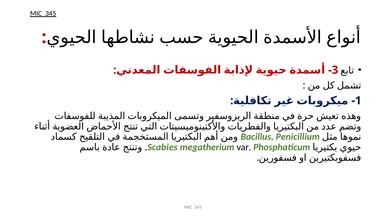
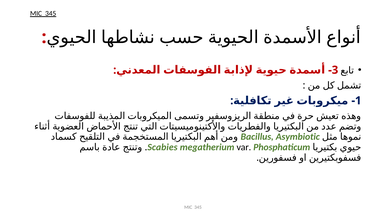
Penicillium: Penicillium -> Asymbiotic (298, 137)
